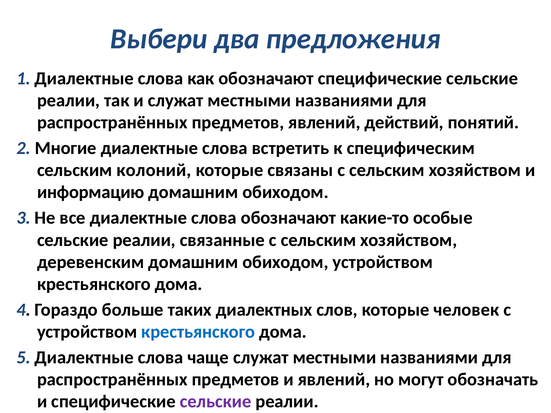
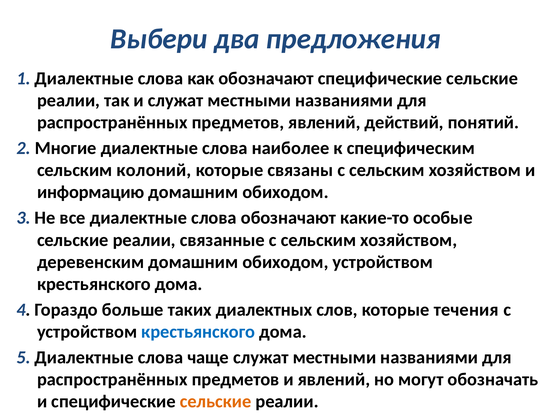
встретить: встретить -> наиболее (291, 148)
человек: человек -> течения (466, 310)
сельские colour: purple -> orange (216, 402)
